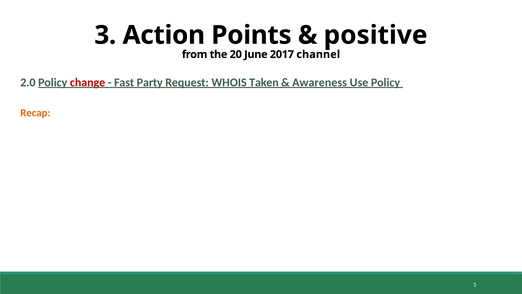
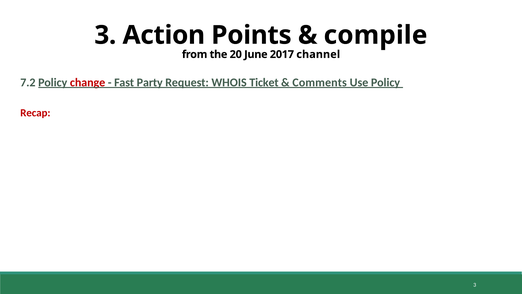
positive: positive -> compile (376, 35)
2.0: 2.0 -> 7.2 (28, 82)
Taken: Taken -> Ticket (264, 82)
Awareness: Awareness -> Comments (320, 82)
Recap colour: orange -> red (35, 113)
